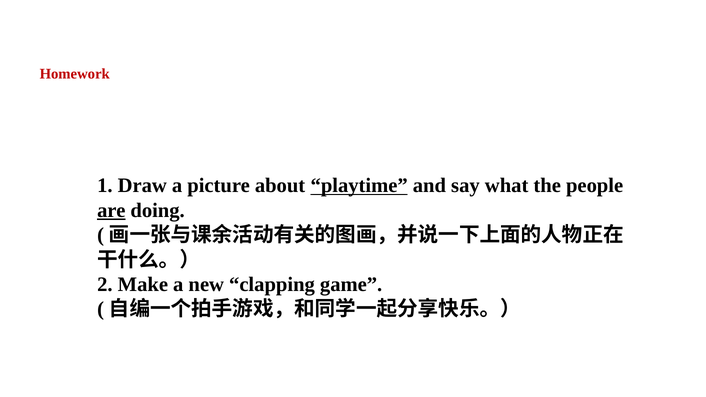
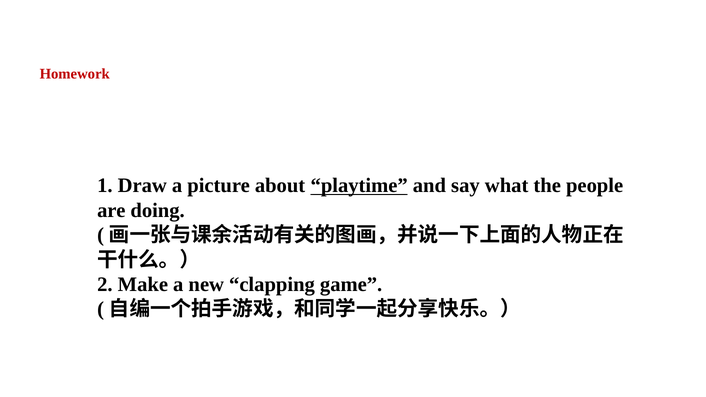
are underline: present -> none (111, 210)
